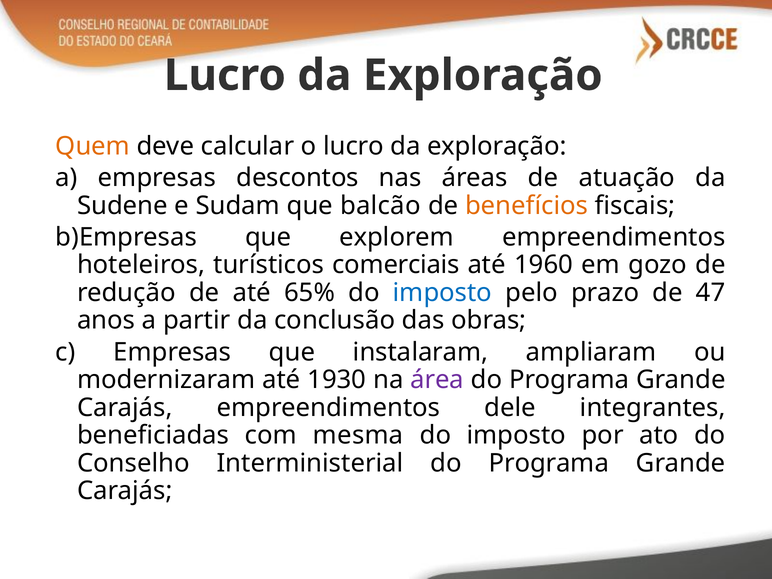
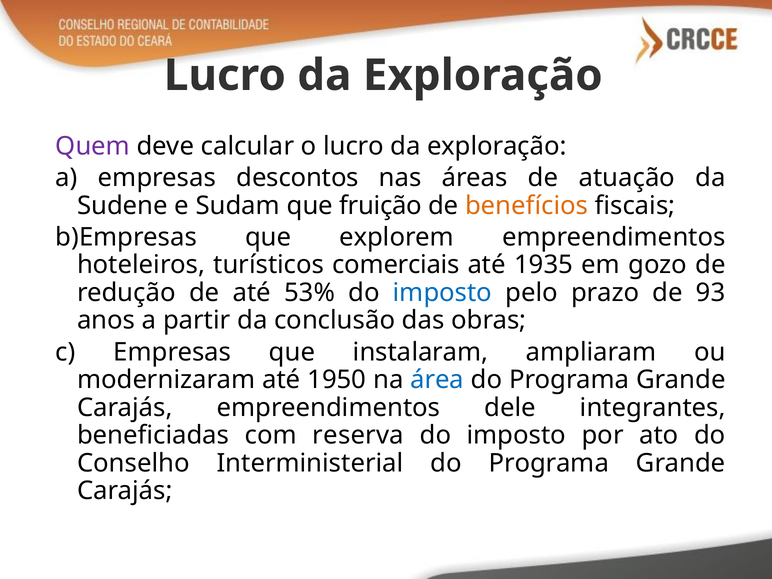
Quem colour: orange -> purple (93, 146)
balcão: balcão -> fruição (381, 206)
1960: 1960 -> 1935 (544, 265)
65%: 65% -> 53% (310, 293)
47: 47 -> 93 (711, 293)
1930: 1930 -> 1950 (337, 380)
área colour: purple -> blue (437, 380)
mesma: mesma -> reserva (358, 435)
